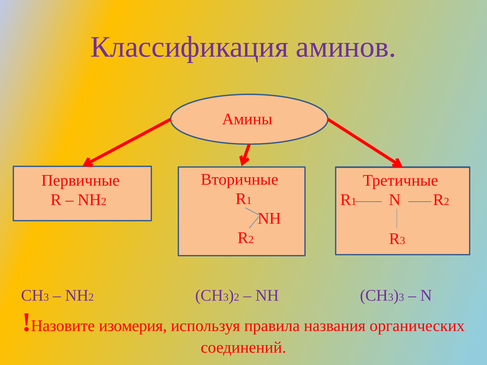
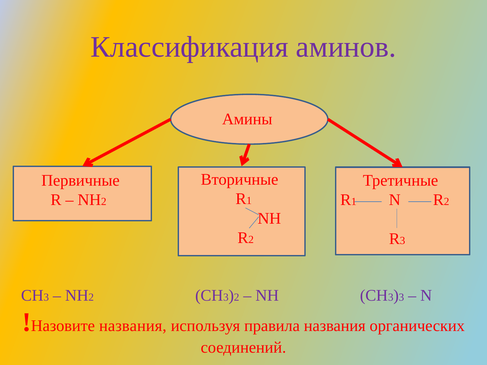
изомерия: изомерия -> названия (133, 326)
